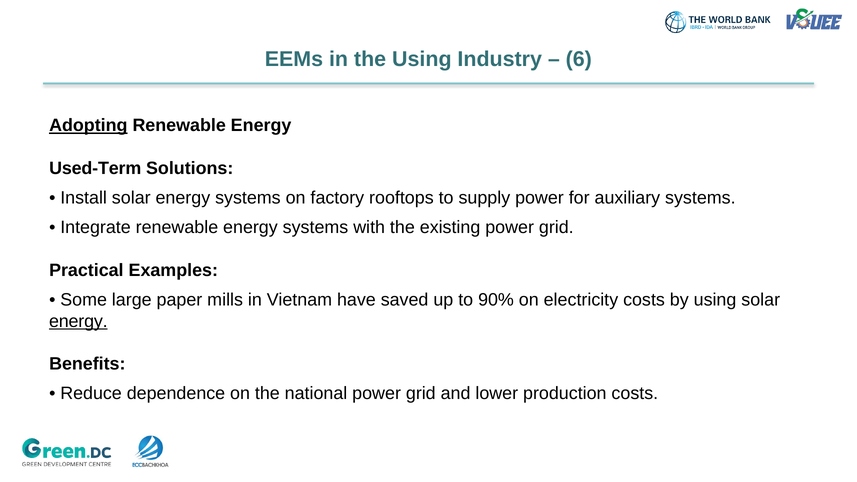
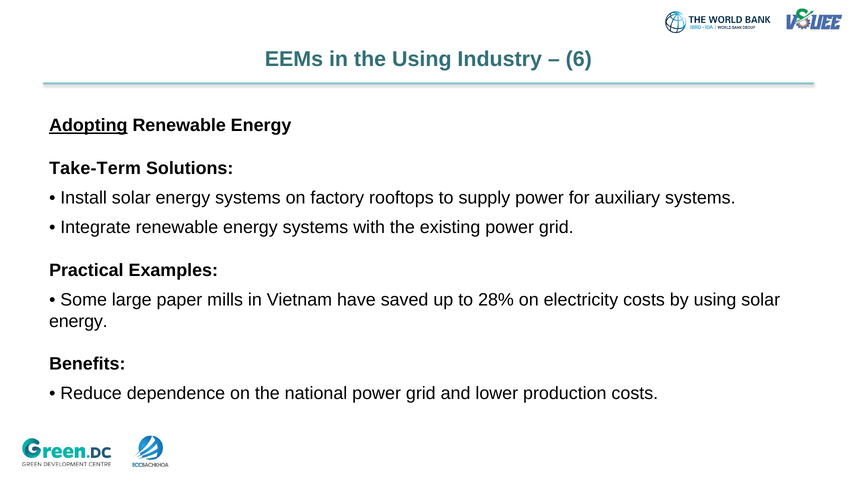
Used-Term: Used-Term -> Take-Term (95, 168)
90%: 90% -> 28% (496, 300)
energy underline: present -> none (78, 321)
